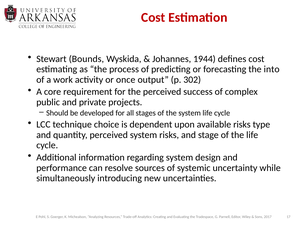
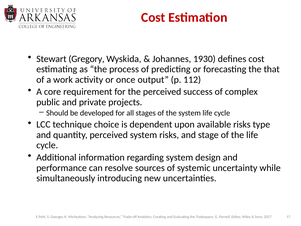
Bounds: Bounds -> Gregory (87, 59)
1944: 1944 -> 1930 (204, 59)
into: into -> that (272, 69)
302: 302 -> 112 (192, 80)
